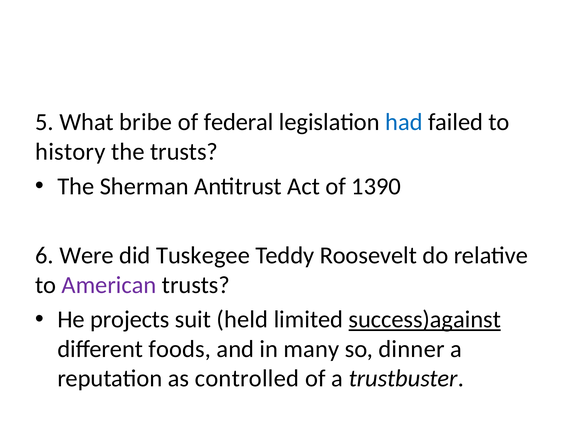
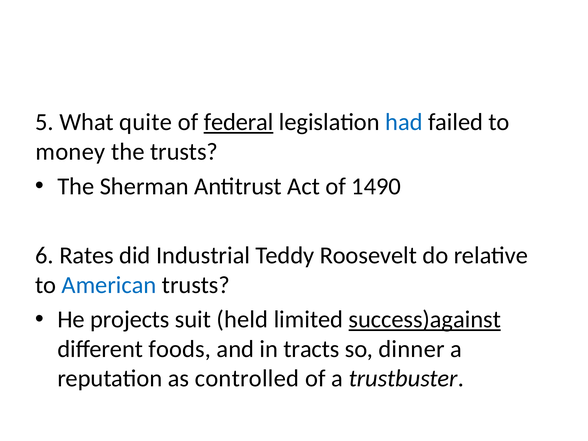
bribe: bribe -> quite (146, 122)
federal underline: none -> present (239, 122)
history: history -> money (70, 152)
1390: 1390 -> 1490 (376, 186)
Were: Were -> Rates (87, 256)
Tuskegee: Tuskegee -> Industrial (203, 256)
American colour: purple -> blue (109, 285)
many: many -> tracts (312, 349)
